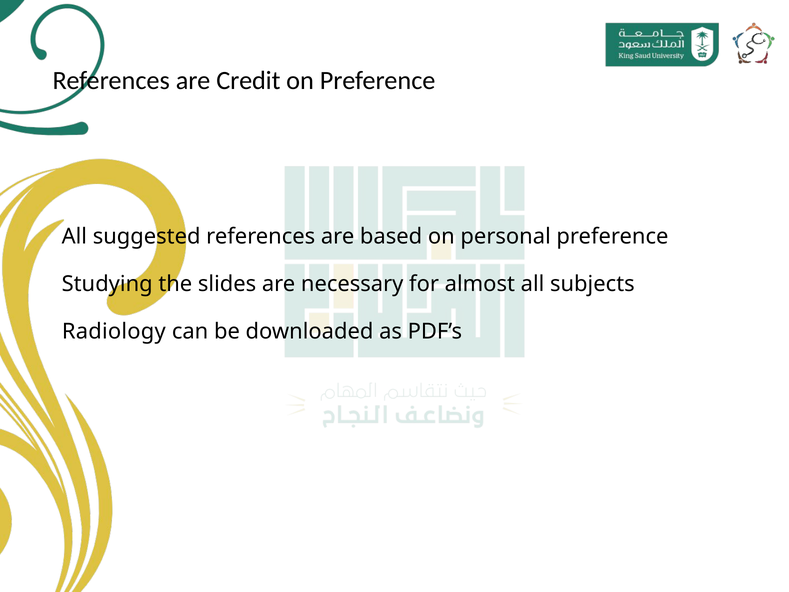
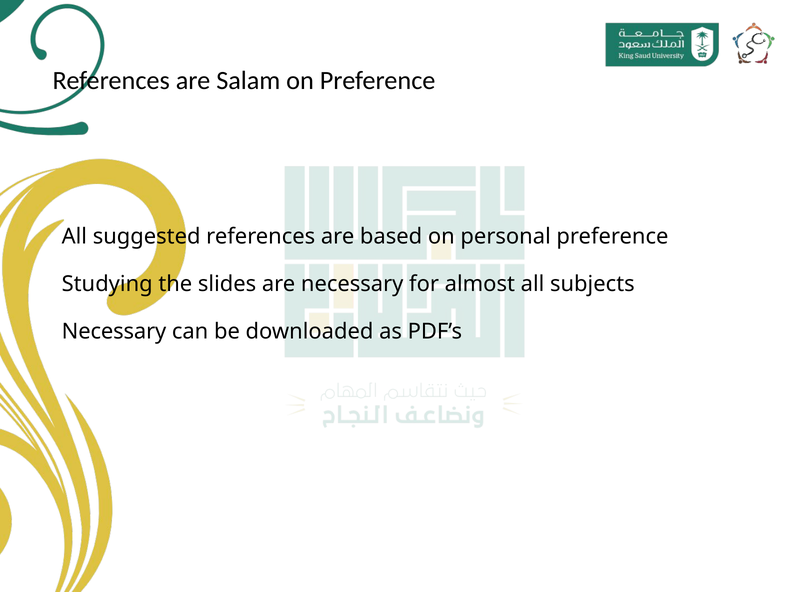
Credit: Credit -> Salam (248, 81)
Radiology: Radiology -> Necessary (114, 331)
